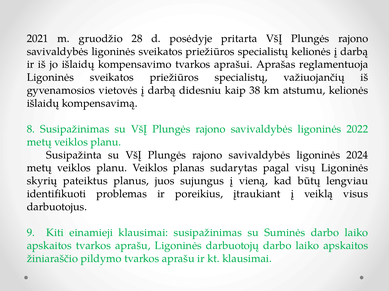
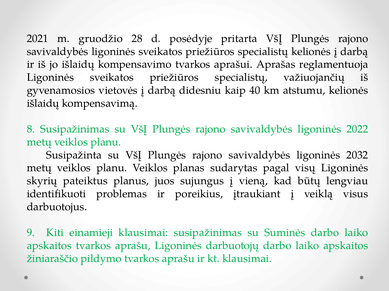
38: 38 -> 40 (255, 90)
2024: 2024 -> 2032 (357, 155)
